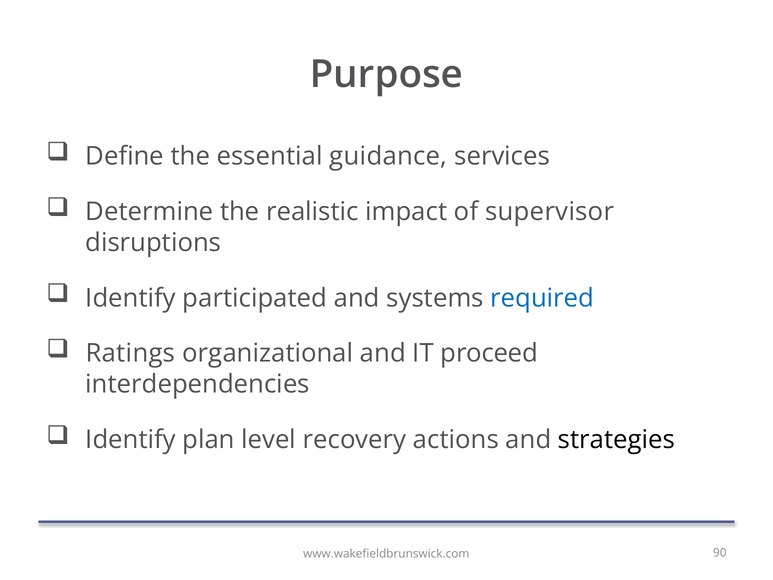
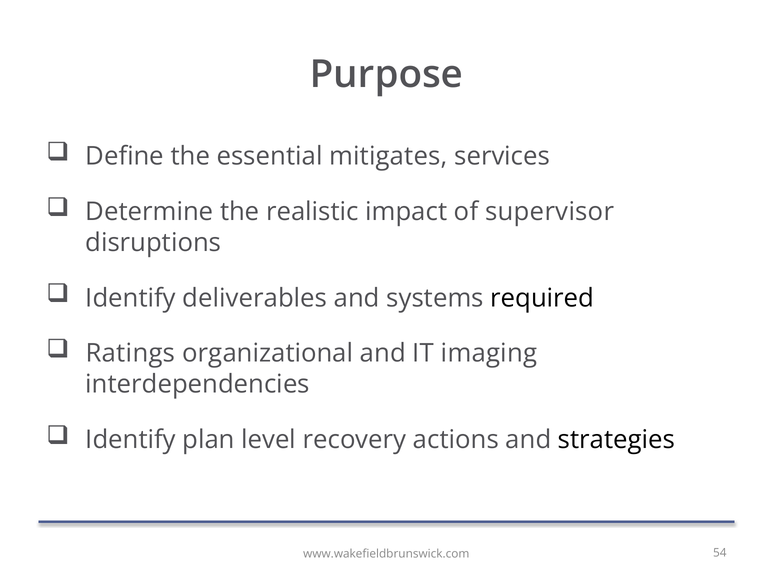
guidance: guidance -> mitigates (388, 156)
participated: participated -> deliverables (255, 298)
required colour: blue -> black (542, 298)
proceed: proceed -> imaging (489, 353)
90: 90 -> 54 (720, 553)
